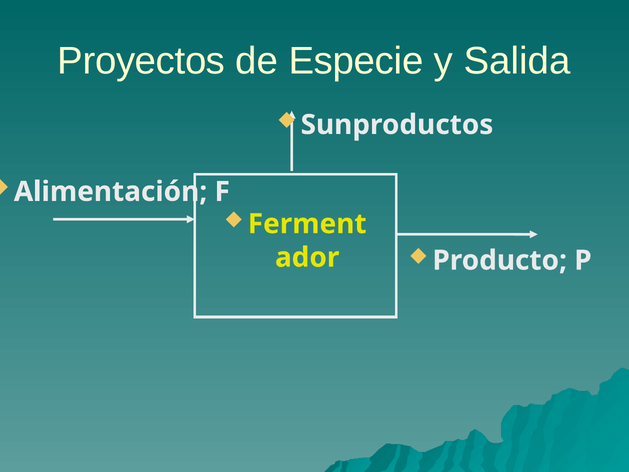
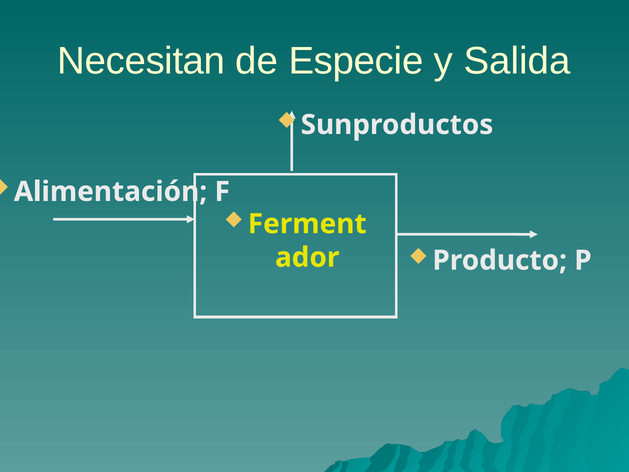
Proyectos: Proyectos -> Necesitan (141, 61)
